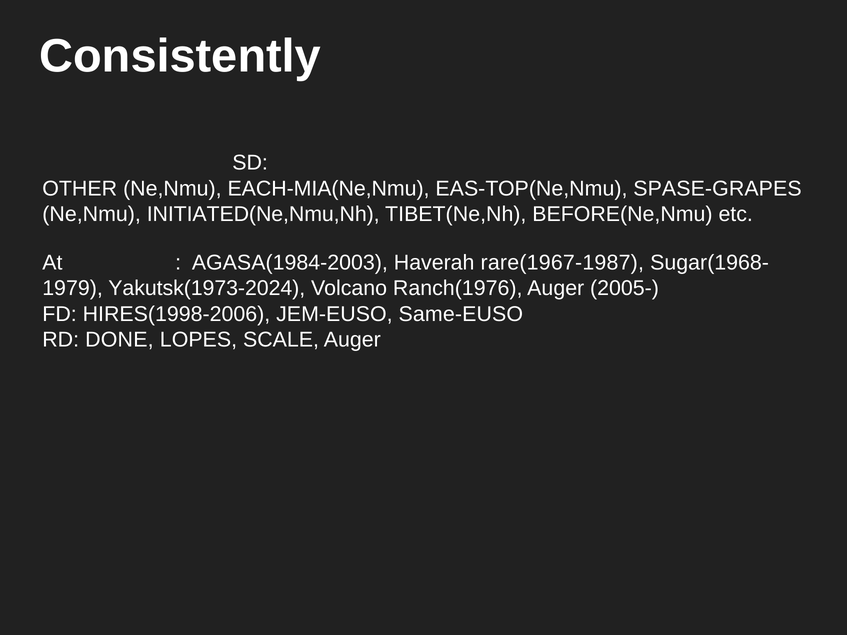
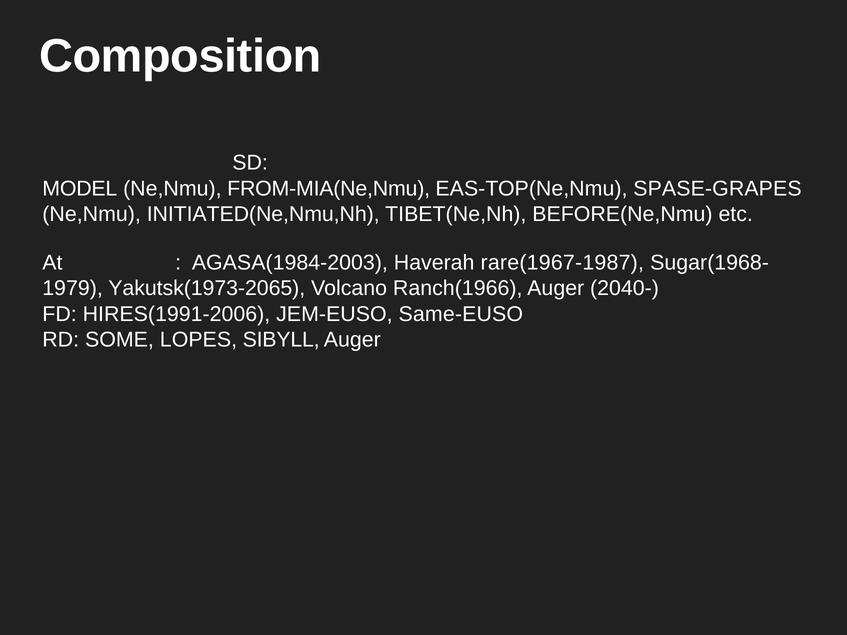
Consistently: Consistently -> Composition (180, 56)
OTHER: OTHER -> MODEL (80, 189)
EACH-MIA(Ne,Nmu: EACH-MIA(Ne,Nmu -> FROM-MIA(Ne,Nmu (329, 189)
Yakutsk(1973-2024: Yakutsk(1973-2024 -> Yakutsk(1973-2065 (207, 288)
Ranch(1976: Ranch(1976 -> Ranch(1966 (458, 288)
2005-: 2005- -> 2040- (625, 288)
HIRES(1998-2006: HIRES(1998-2006 -> HIRES(1991-2006 (176, 314)
DONE: DONE -> SOME (119, 340)
SCALE: SCALE -> SIBYLL (281, 340)
